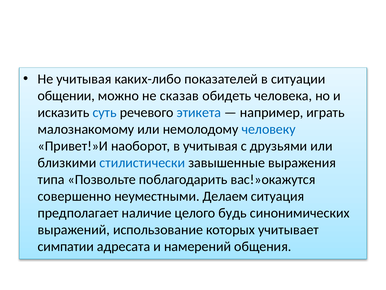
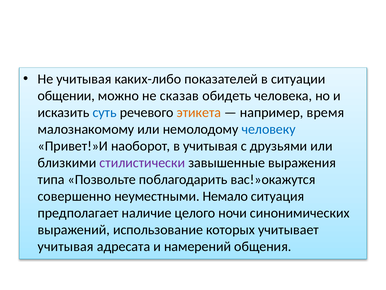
этикета colour: blue -> orange (199, 112)
играть: играть -> время (325, 112)
стилистически colour: blue -> purple (142, 162)
Делаем: Делаем -> Немало (225, 196)
будь: будь -> ночи (233, 213)
симпатии: симпатии -> учитывая (66, 246)
